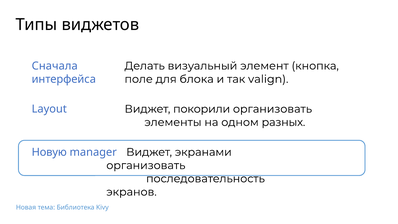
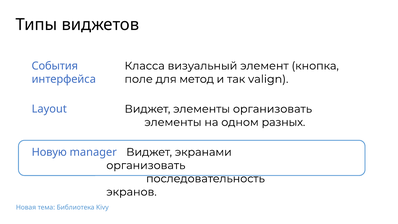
Сначала: Сначала -> События (55, 66)
Делать: Делать -> Класса (145, 66)
блока: блока -> метод (197, 79)
Виджет покорили: покорили -> элементы (202, 109)
